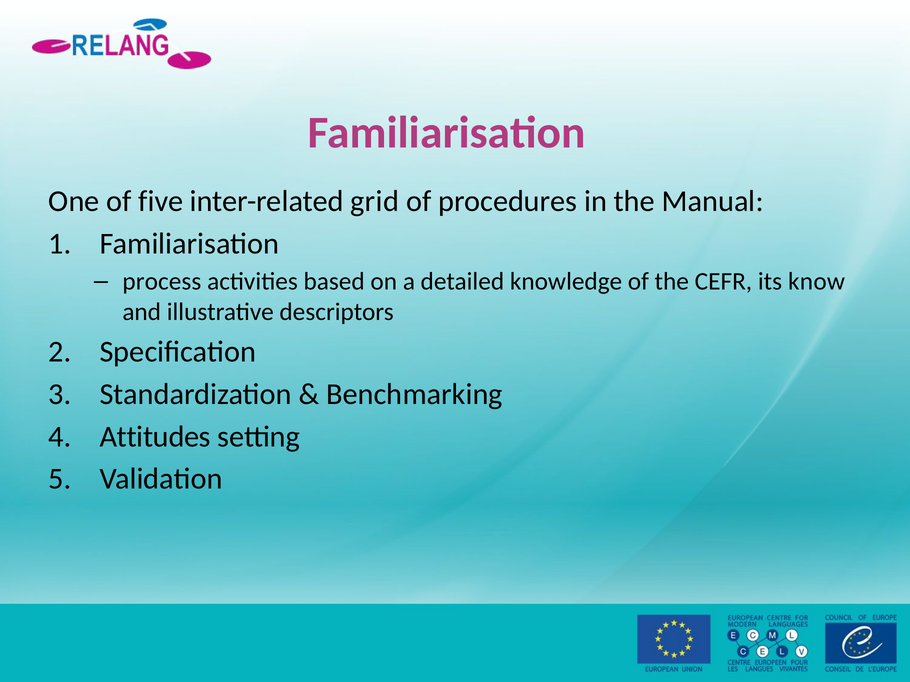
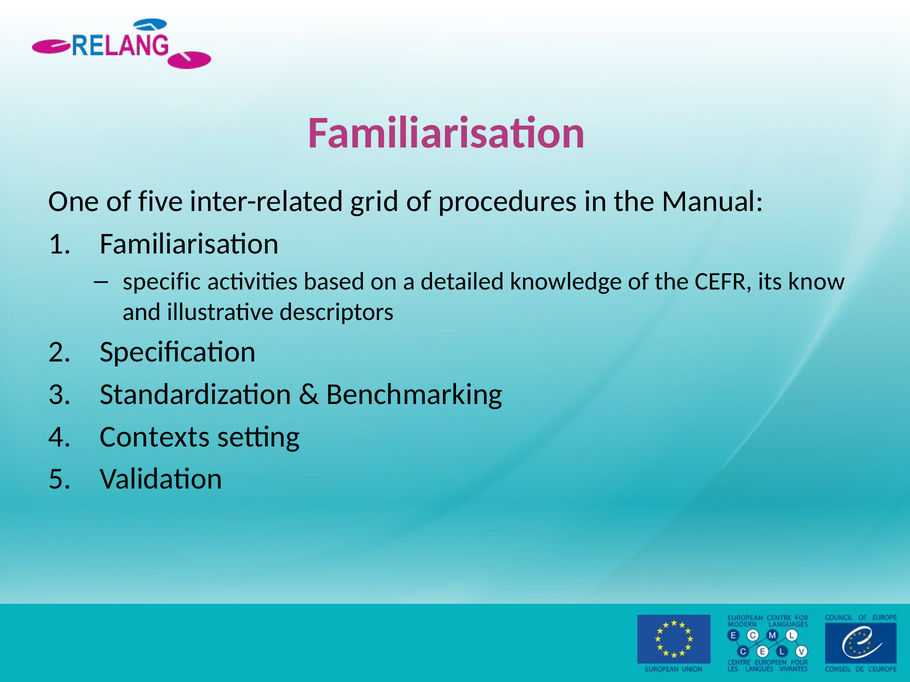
process: process -> specific (162, 282)
Attitudes: Attitudes -> Contexts (155, 437)
